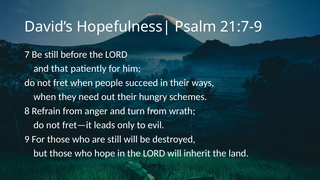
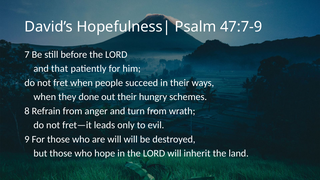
21:7-9: 21:7-9 -> 47:7-9 (241, 27)
need: need -> done (89, 97)
are still: still -> will (114, 139)
